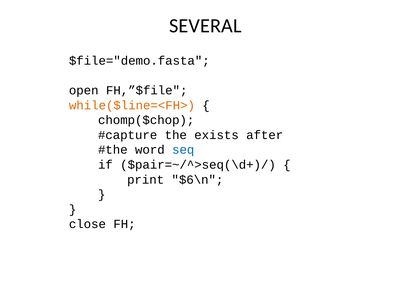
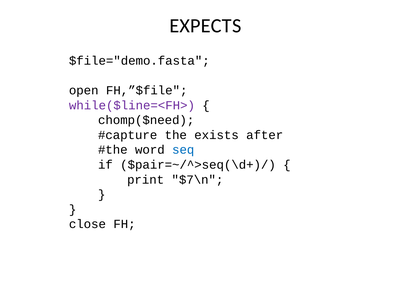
SEVERAL: SEVERAL -> EXPECTS (205, 26)
while($line=<FH> colour: orange -> purple (132, 105)
chomp($chop: chomp($chop -> chomp($need (146, 120)
$6\n: $6\n -> $7\n (197, 179)
